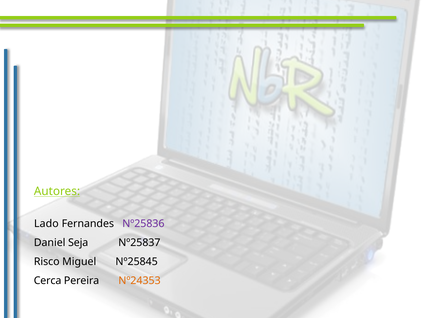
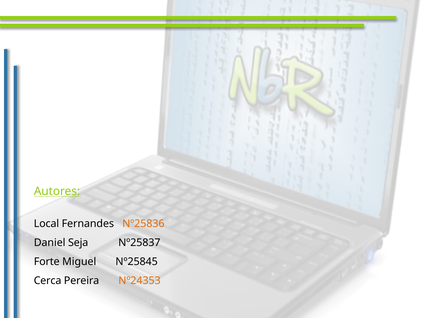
Lado: Lado -> Local (46, 223)
Nº25836 colour: purple -> orange (143, 223)
Risco: Risco -> Forte (47, 261)
